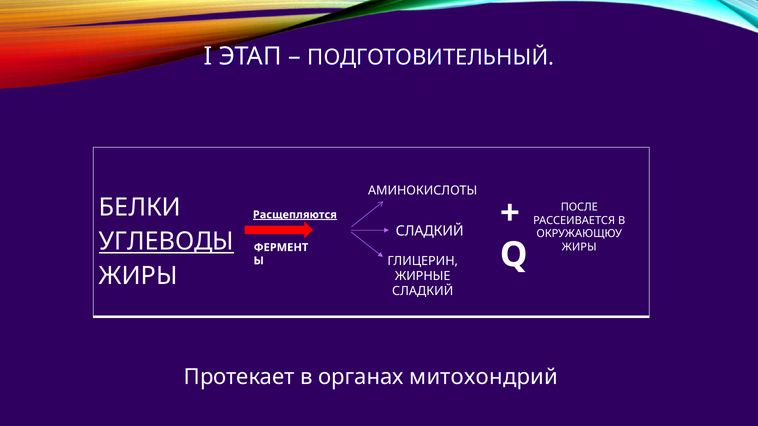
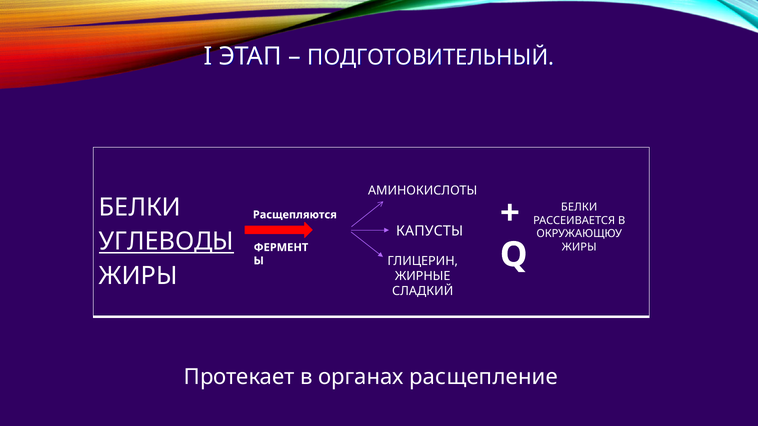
ПОСЛЕ: ПОСЛЕ -> БЕЛКИ (579, 207)
Расщепляются underline: present -> none (295, 215)
СЛАДКИЙ: СЛАДКИЙ -> КАПУСТЫ (430, 231)
митохондрий: митохондрий -> расщепление (484, 377)
